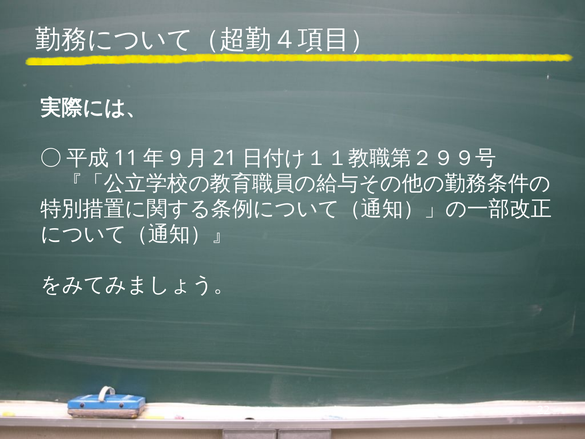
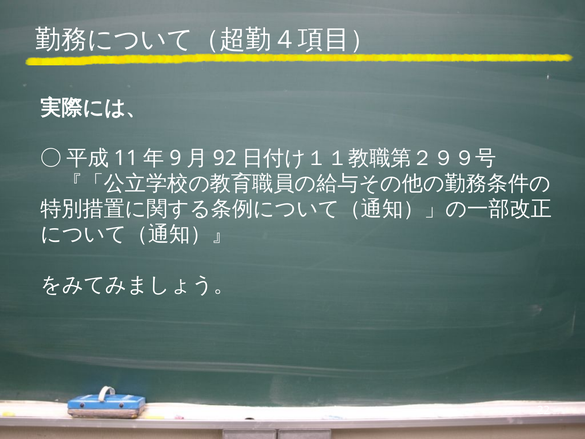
21: 21 -> 92 (225, 158)
